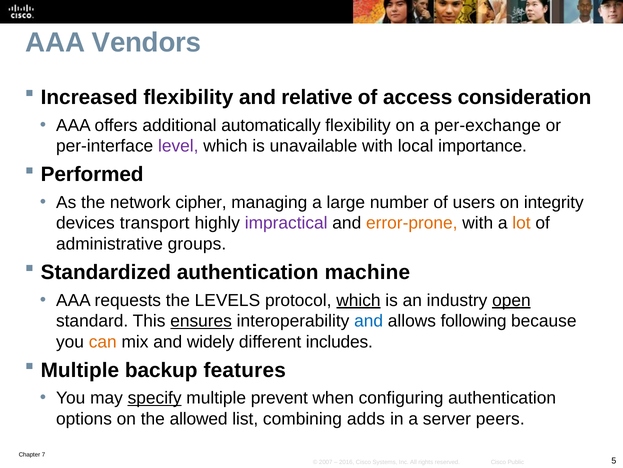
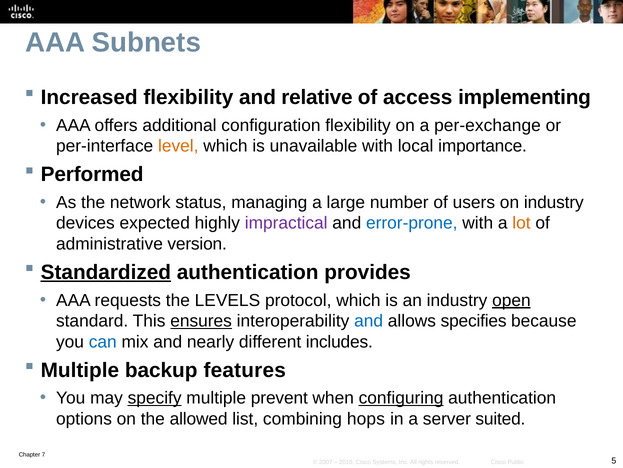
Vendors: Vendors -> Subnets (146, 43)
consideration: consideration -> implementing (525, 97)
automatically: automatically -> configuration (271, 125)
level colour: purple -> orange (178, 146)
cipher: cipher -> status (201, 202)
on integrity: integrity -> industry (554, 202)
transport: transport -> expected (155, 223)
error-prone colour: orange -> blue (412, 223)
groups: groups -> version (197, 244)
Standardized underline: none -> present (106, 272)
machine: machine -> provides (368, 272)
which underline: present -> none (358, 300)
following: following -> specifies (474, 321)
can colour: orange -> blue (103, 341)
widely: widely -> nearly (211, 341)
configuring underline: none -> present (401, 398)
adds: adds -> hops (366, 418)
peers: peers -> suited (500, 418)
